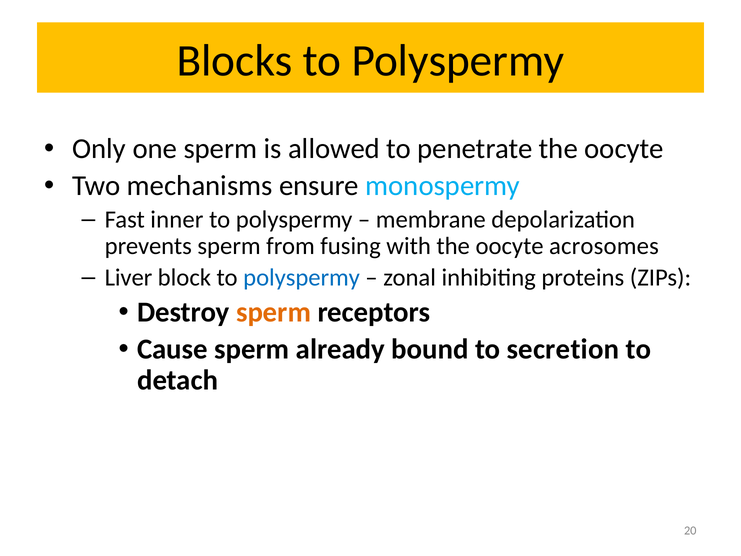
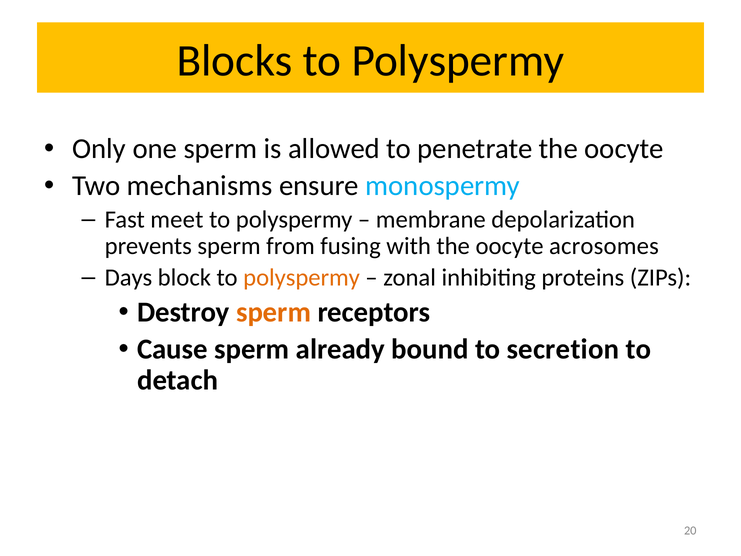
inner: inner -> meet (177, 219)
Liver: Liver -> Days (128, 278)
polyspermy colour: blue -> orange (302, 278)
